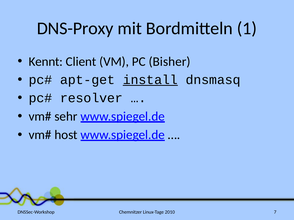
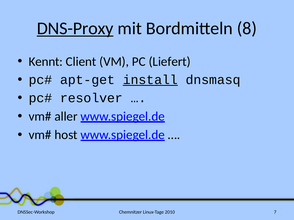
DNS-Proxy underline: none -> present (75, 28)
1: 1 -> 8 (247, 28)
Bisher: Bisher -> Liefert (170, 62)
sehr: sehr -> aller (66, 117)
